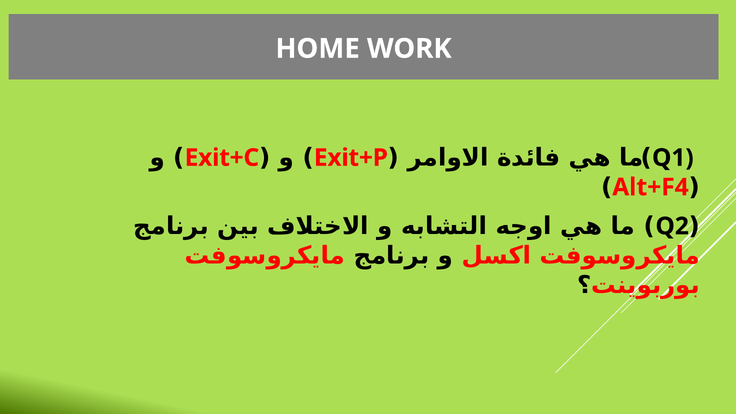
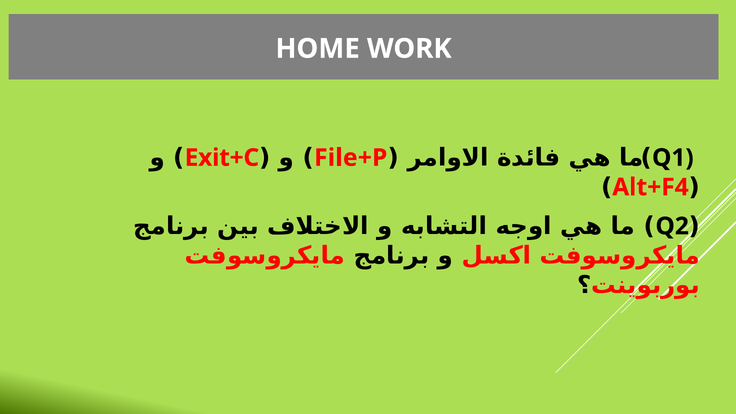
Exit+P: Exit+P -> File+P (351, 158)
